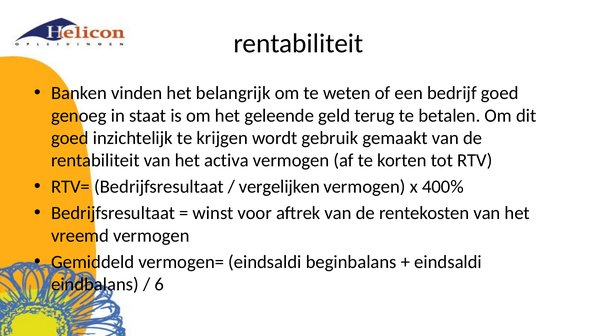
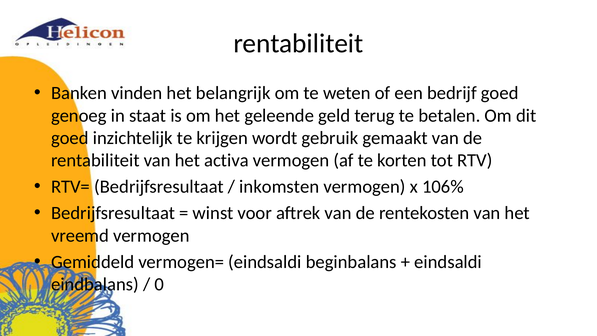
vergelijken: vergelijken -> inkomsten (279, 187)
400%: 400% -> 106% (443, 187)
6: 6 -> 0 (159, 284)
